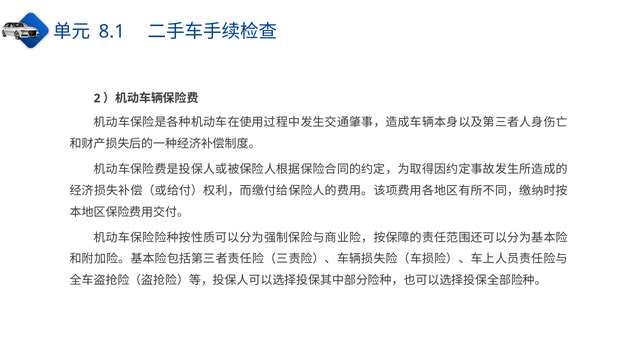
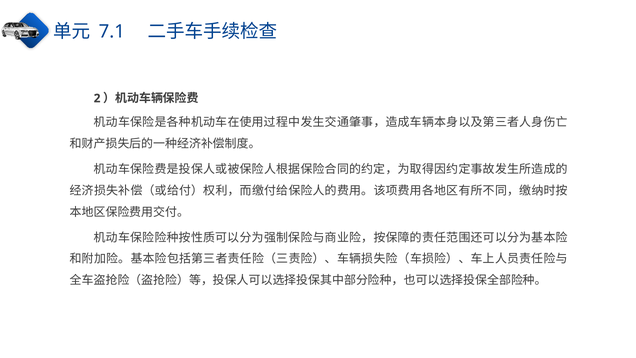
8.1: 8.1 -> 7.1 (112, 32)
